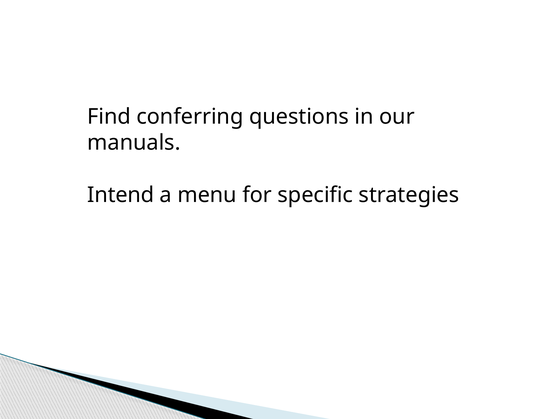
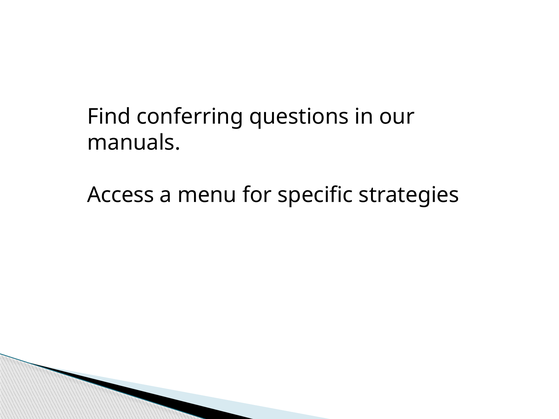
Intend: Intend -> Access (121, 195)
